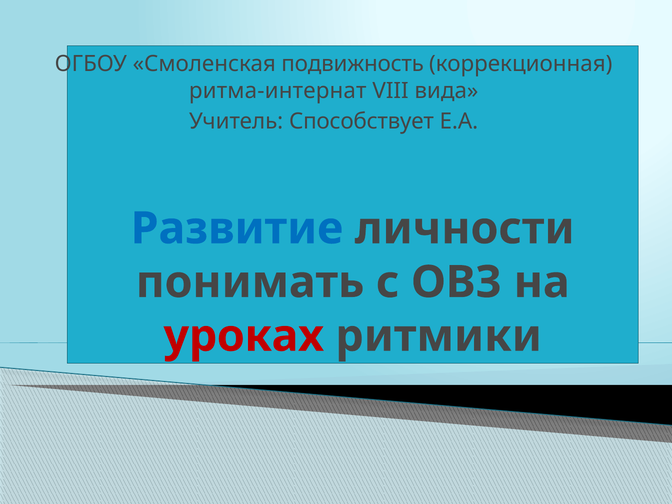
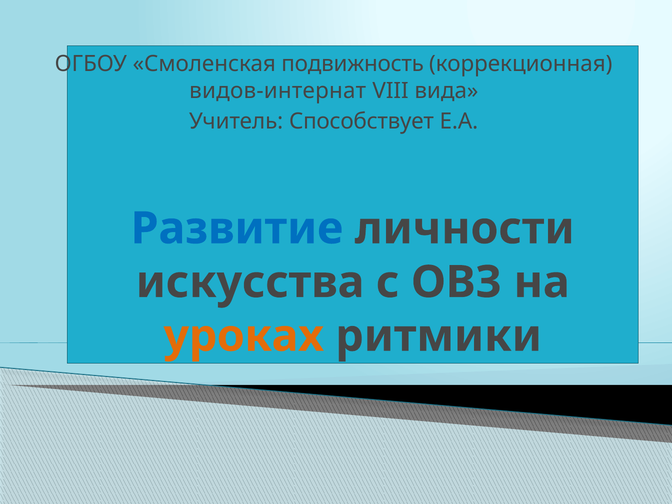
ритма-интернат: ритма-интернат -> видов-интернат (278, 91)
понимать: понимать -> искусства (250, 282)
уроках colour: red -> orange (244, 336)
